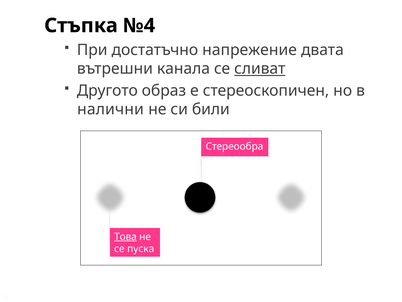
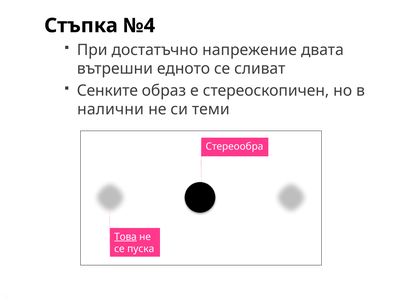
канала: канала -> едното (184, 69)
сливат underline: present -> none (260, 69)
Другото: Другото -> Сенките (107, 90)
били: били -> теми (211, 109)
